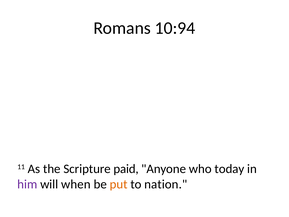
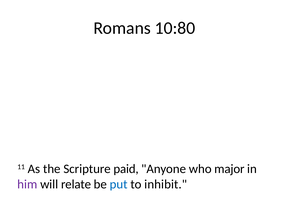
10:94: 10:94 -> 10:80 (175, 28)
today: today -> major (230, 169)
when: when -> relate (76, 184)
put colour: orange -> blue (119, 184)
nation: nation -> inhibit (166, 184)
